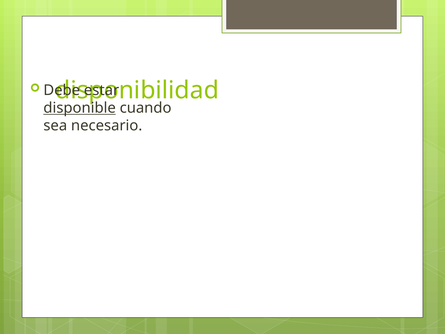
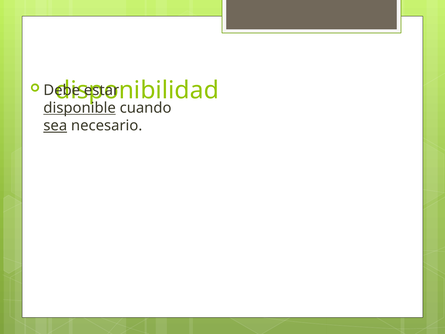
sea underline: none -> present (55, 126)
